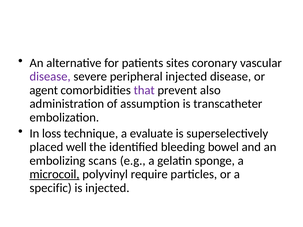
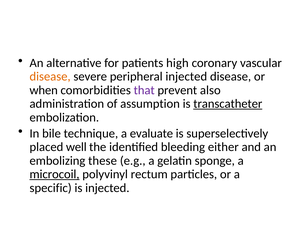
sites: sites -> high (177, 63)
disease colour: purple -> orange (50, 77)
agent: agent -> when (44, 90)
transcatheter underline: none -> present (228, 104)
loss: loss -> bile (51, 134)
bowel: bowel -> either (223, 147)
scans: scans -> these (103, 161)
require: require -> rectum (149, 174)
